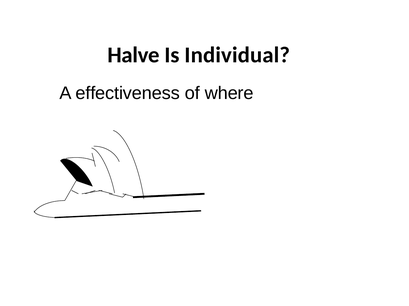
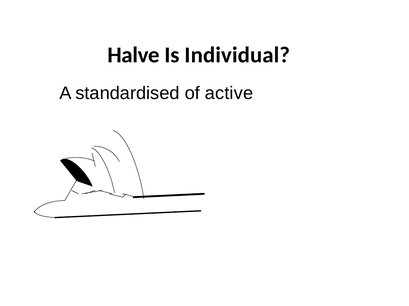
effectiveness: effectiveness -> standardised (128, 93)
where: where -> active (229, 93)
